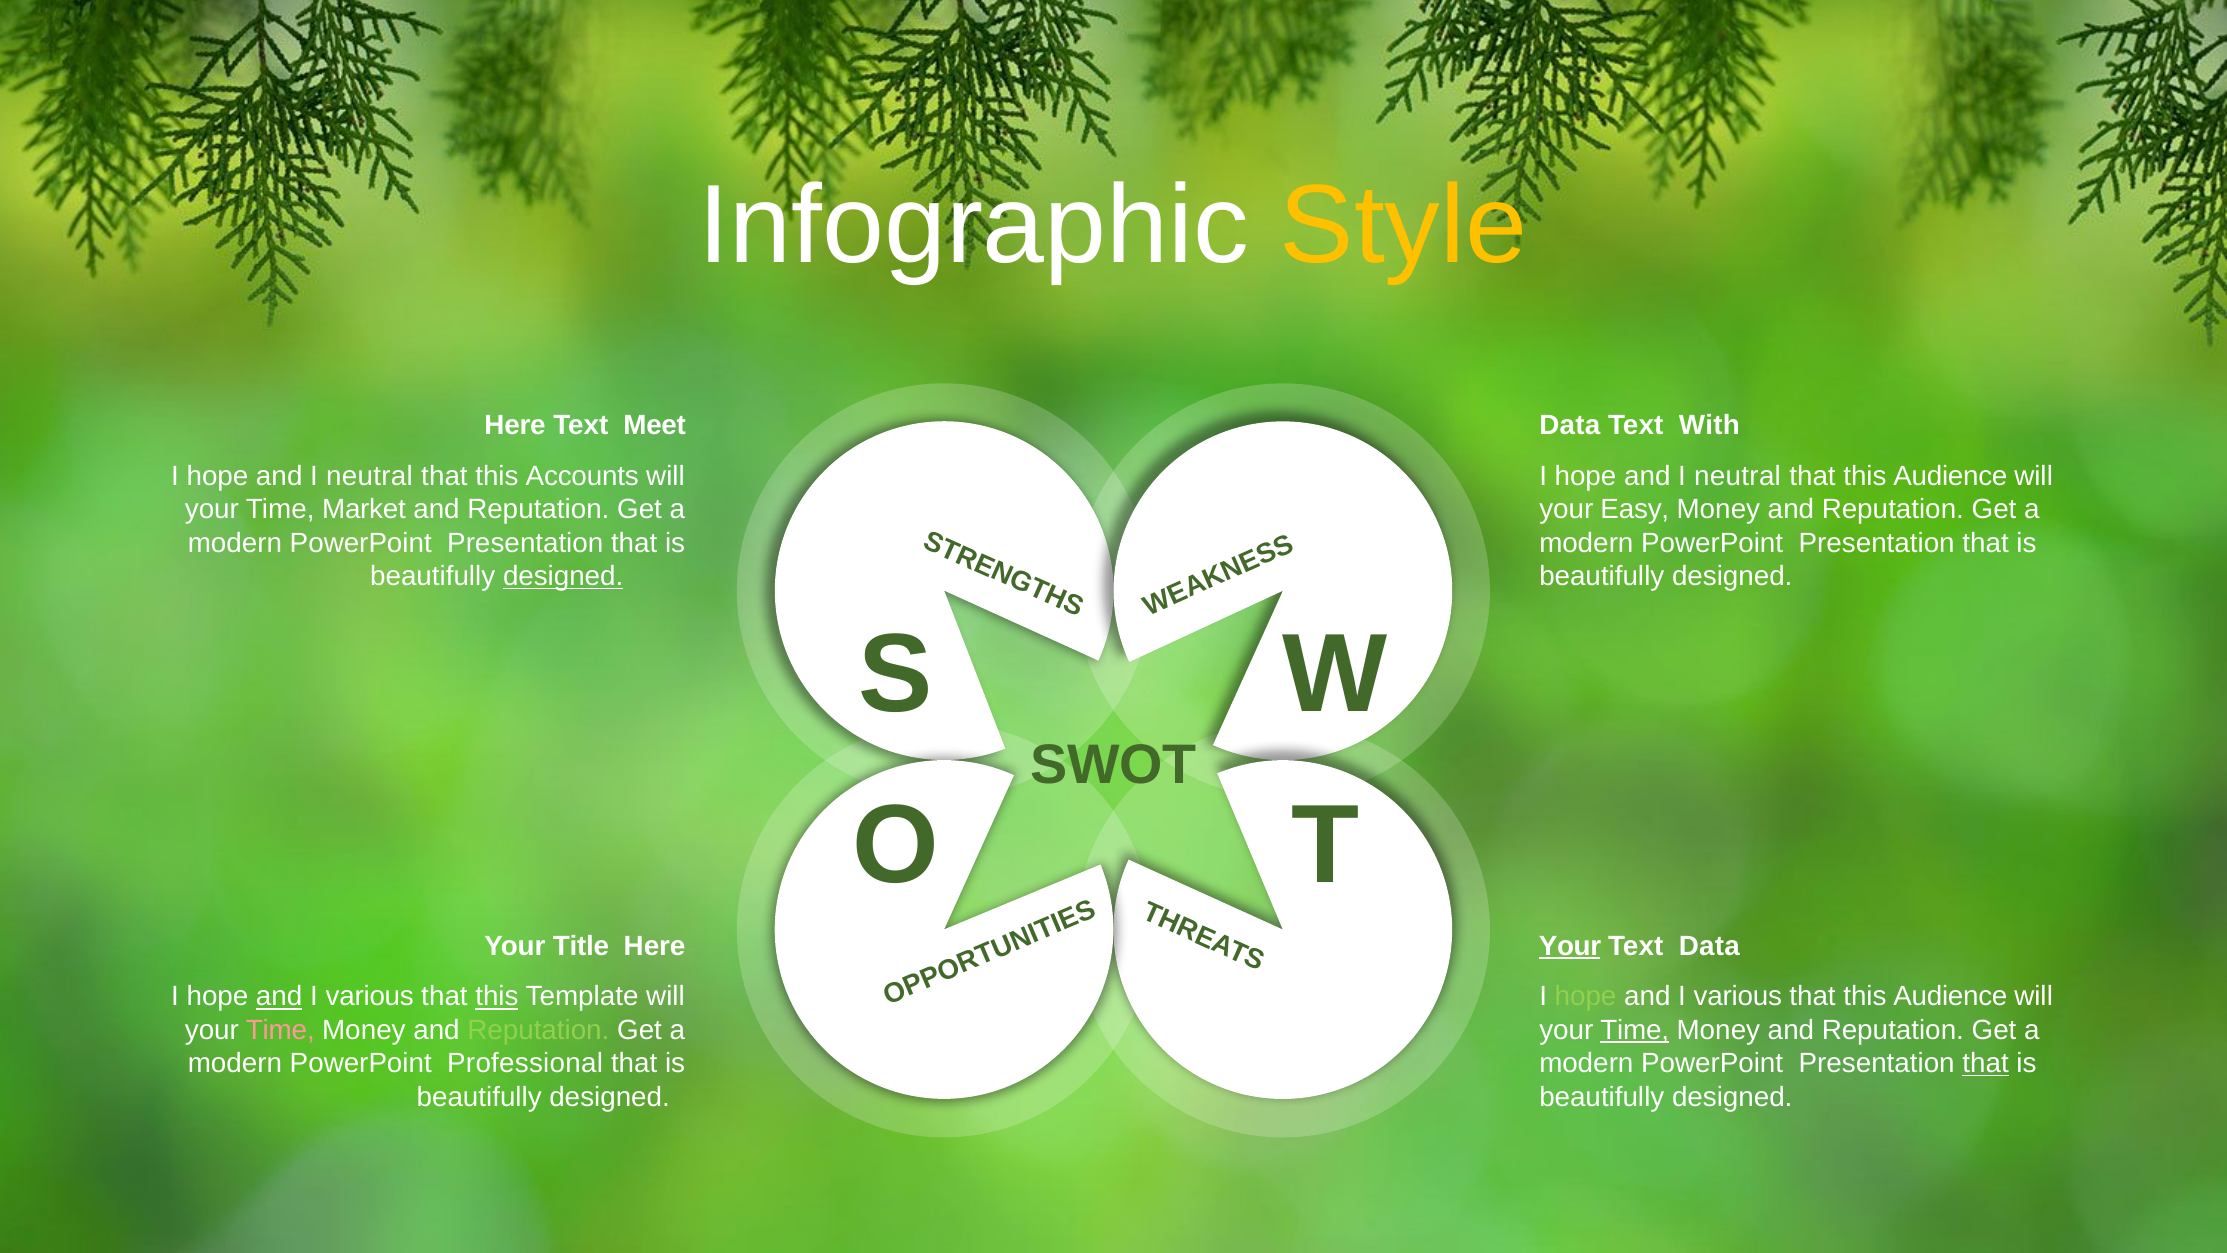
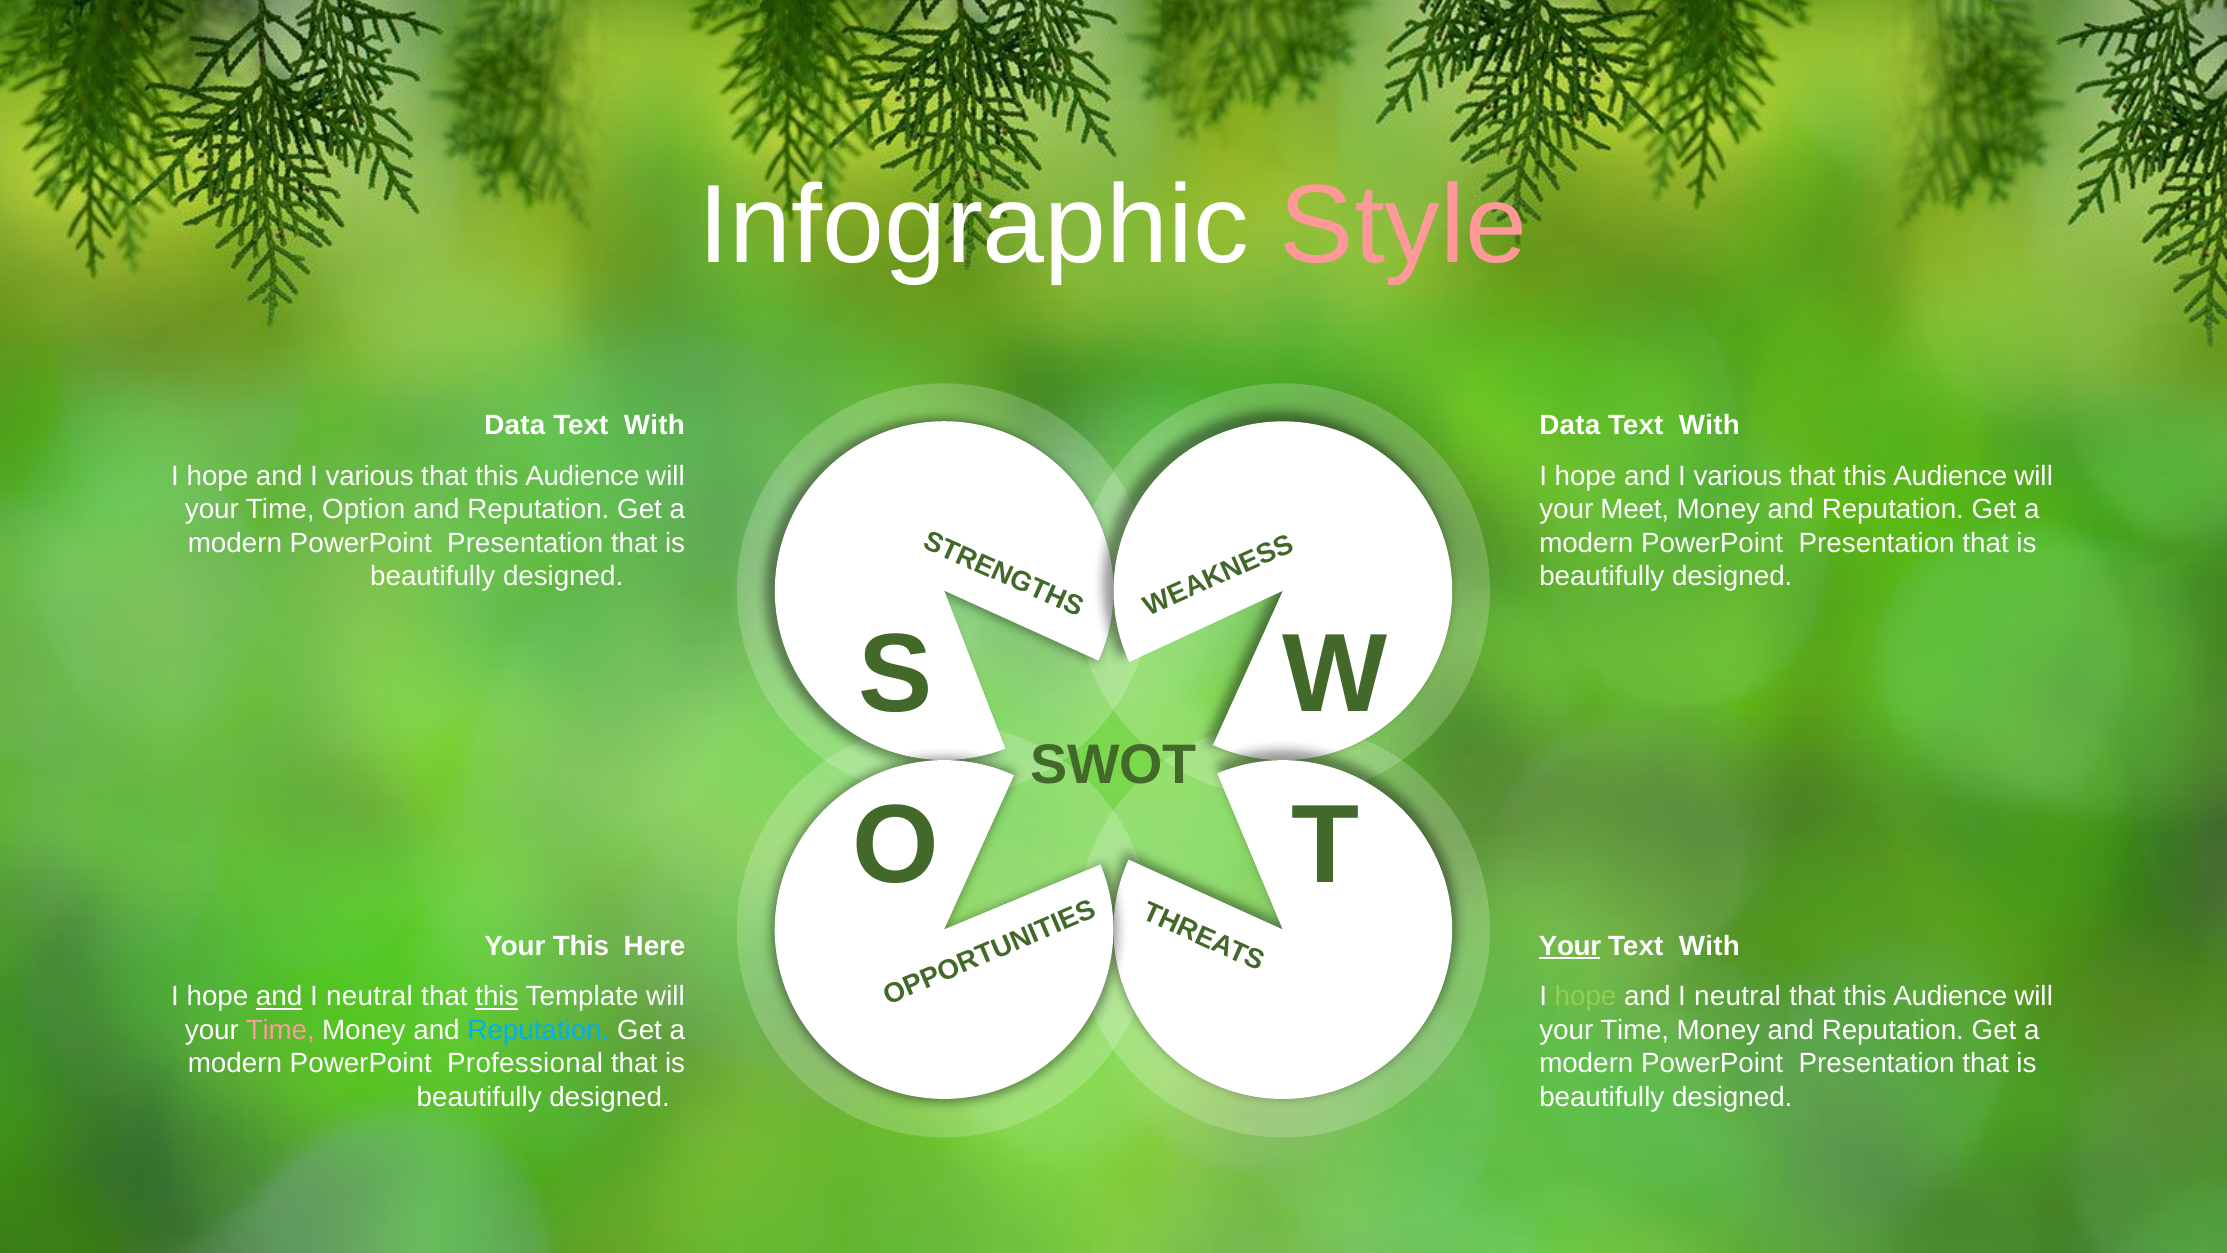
Style colour: yellow -> pink (1404, 226)
Here: Here -> Data (515, 426)
Meet: Meet -> With (654, 426)
neutral: neutral -> various (370, 476)
Accounts: Accounts -> Audience (582, 476)
neutral: neutral -> various (1738, 476)
Market: Market -> Option (364, 510)
Easy: Easy -> Meet (1635, 510)
designed underline: present -> none (563, 576)
Your Title: Title -> This (581, 946)
Data: Data -> With (1709, 946)
various: various -> neutral (370, 997)
various: various -> neutral (1738, 997)
Reputation colour: light green -> light blue (538, 1030)
Time underline: present -> none (1635, 1030)
that underline: present -> none (1986, 1063)
